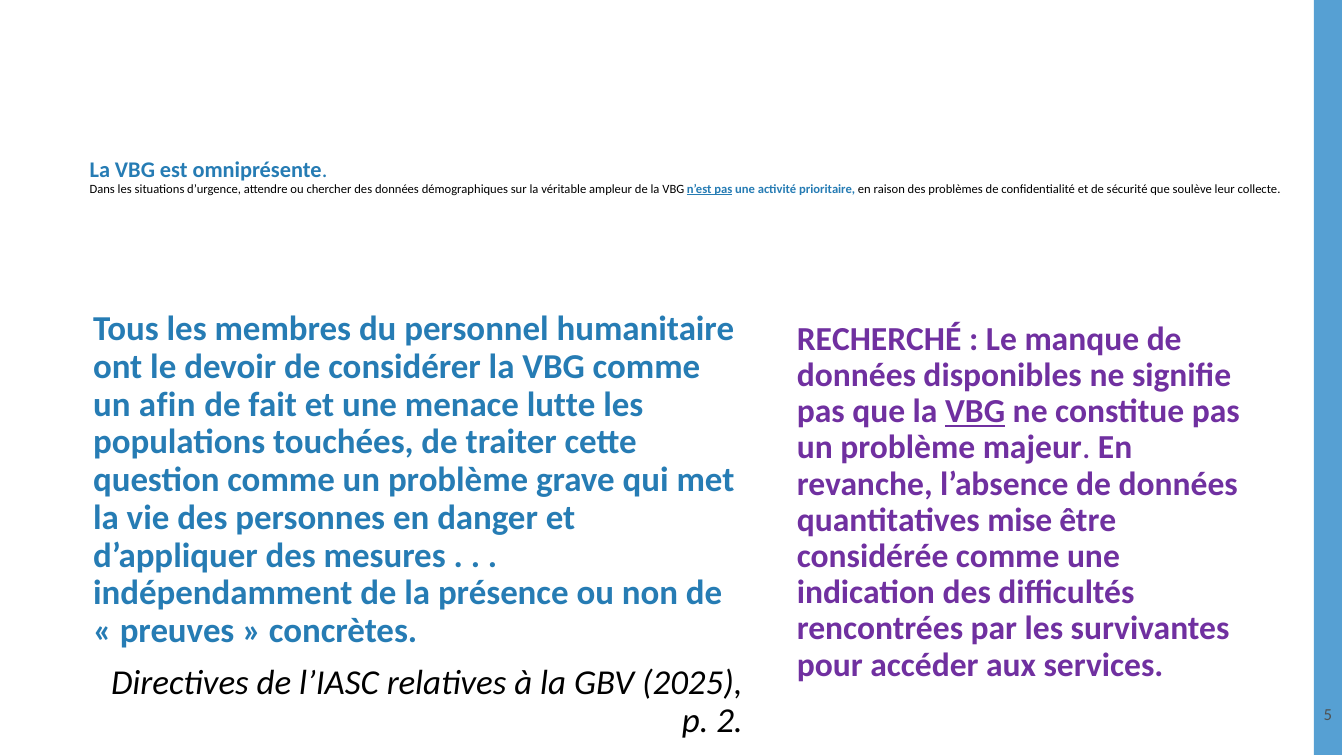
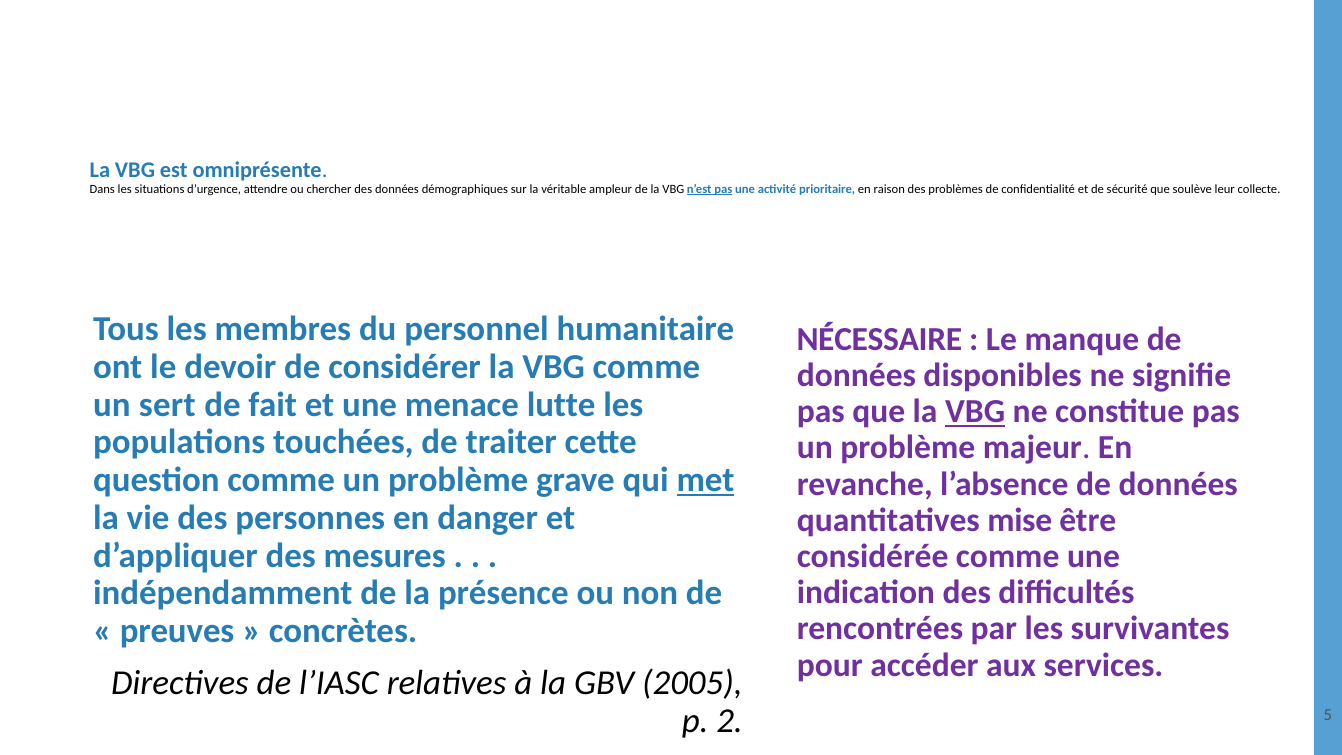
RECHERCHÉ: RECHERCHÉ -> NÉCESSAIRE (879, 339)
afin: afin -> sert (167, 405)
met underline: none -> present (706, 480)
2025: 2025 -> 2005 (692, 683)
